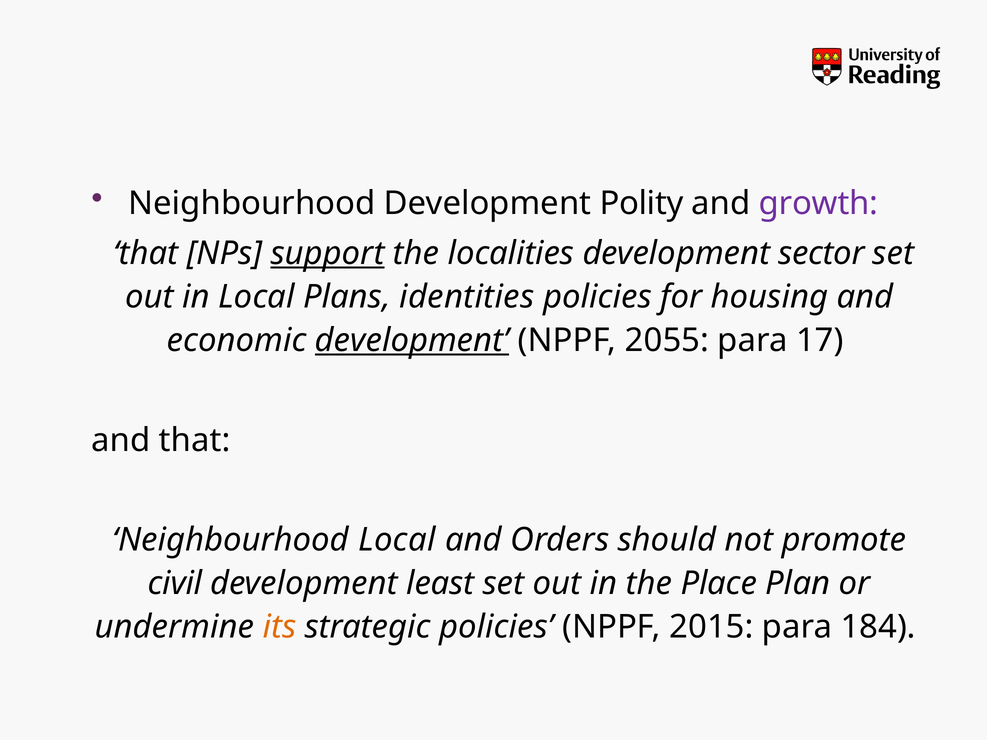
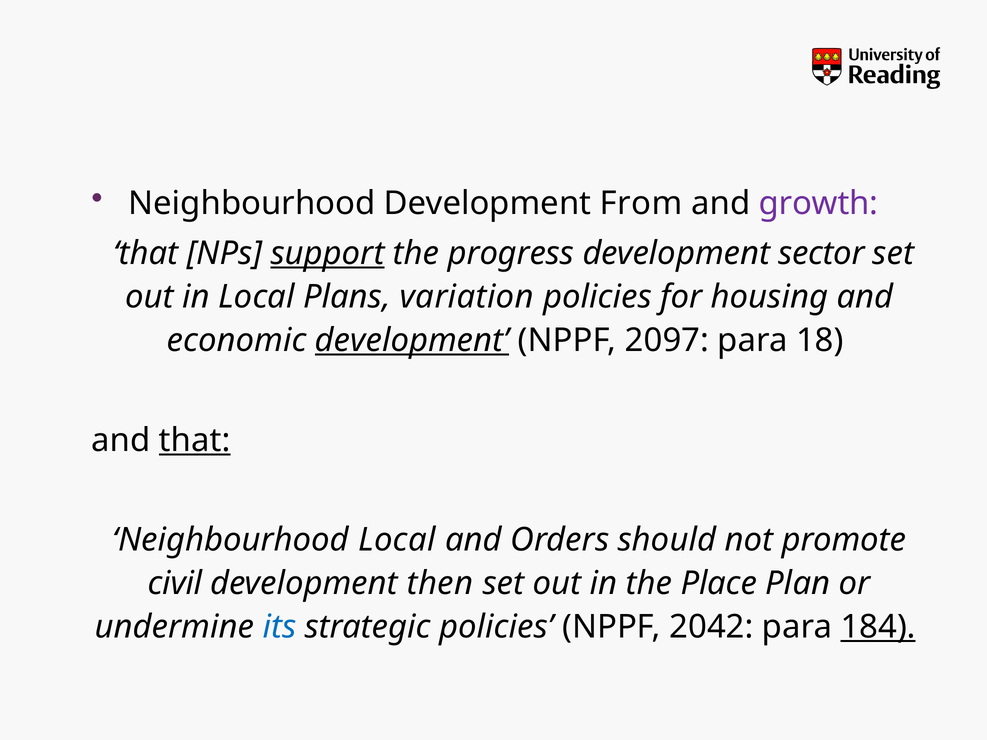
Polity: Polity -> From (641, 204)
localities: localities -> progress (511, 254)
identities: identities -> variation (467, 297)
2055: 2055 -> 2097 (667, 340)
17: 17 -> 18 (820, 340)
that underline: none -> present (195, 440)
least: least -> then (440, 584)
its colour: orange -> blue (279, 627)
2015: 2015 -> 2042 (711, 627)
184 underline: none -> present (878, 627)
